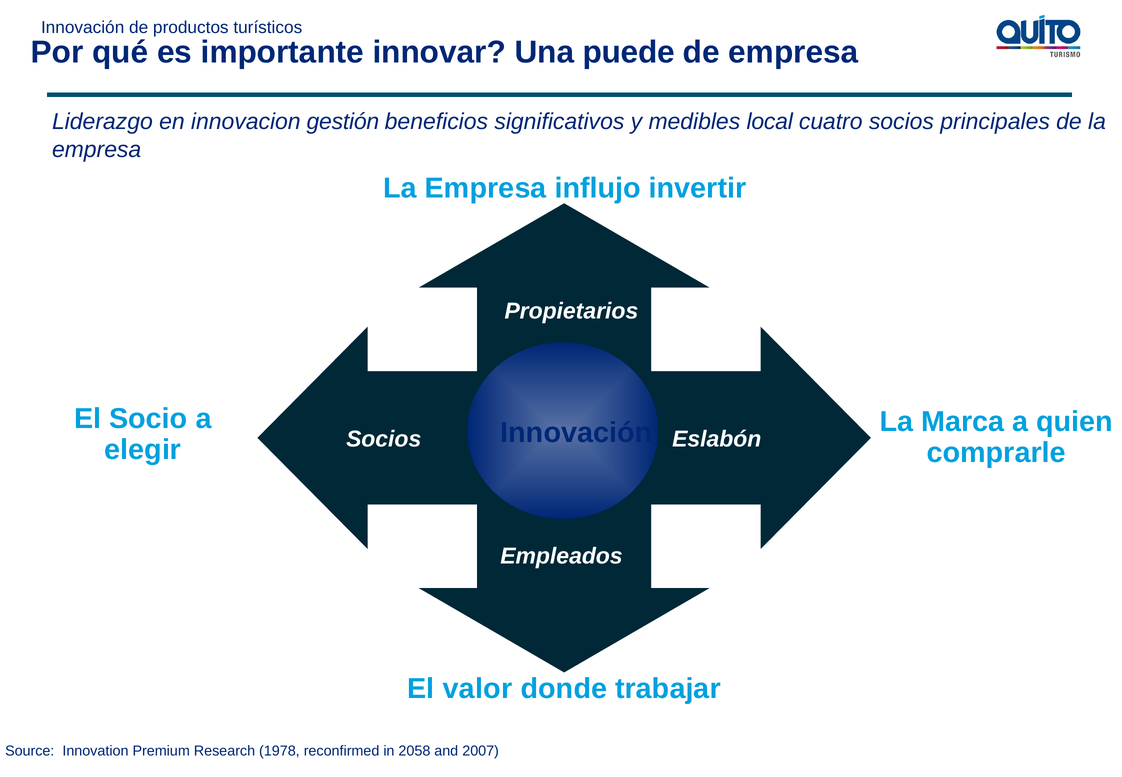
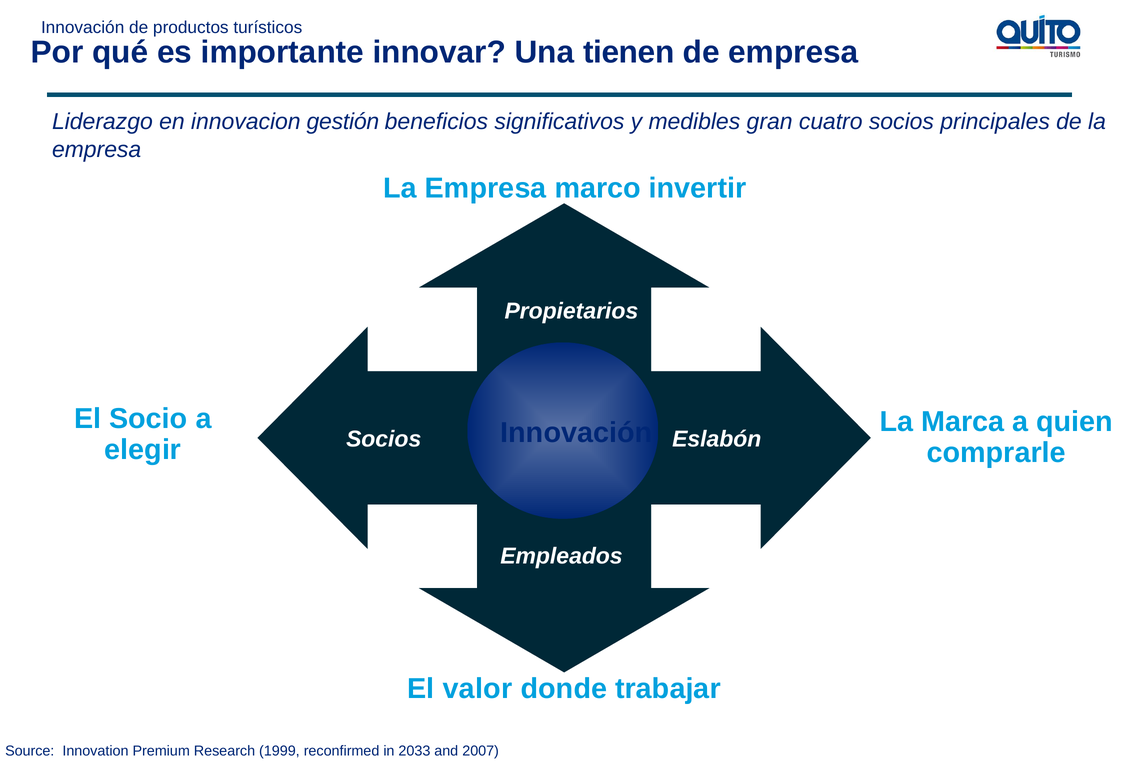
puede: puede -> tienen (629, 52)
local: local -> gran (770, 122)
influjo: influjo -> marco (598, 188)
1978: 1978 -> 1999 (279, 751)
2058: 2058 -> 2033 (414, 751)
